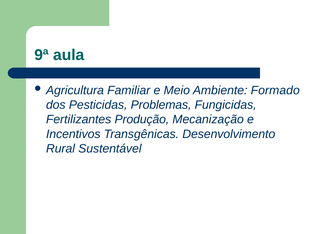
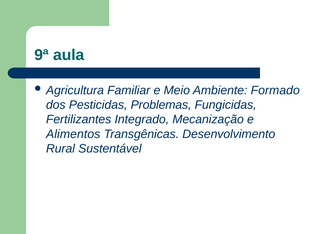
Produção: Produção -> Integrado (142, 119)
Incentivos: Incentivos -> Alimentos (73, 134)
